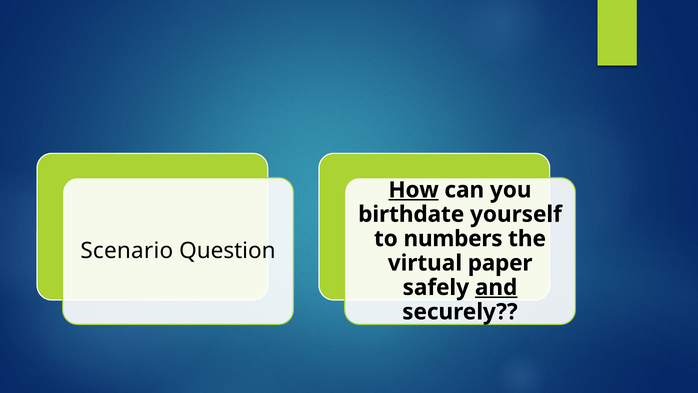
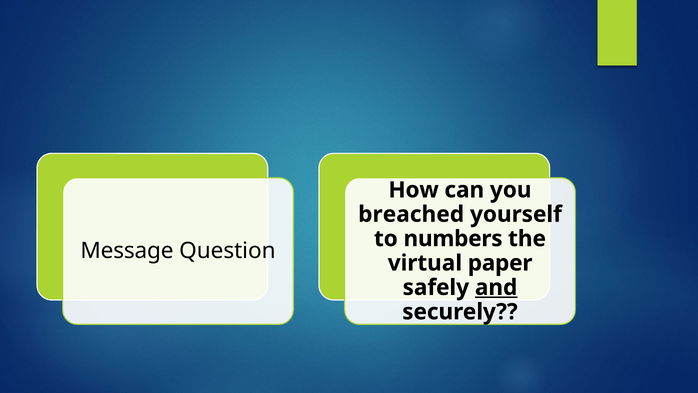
How underline: present -> none (414, 190)
birthdate: birthdate -> breached (411, 214)
Scenario: Scenario -> Message (127, 251)
